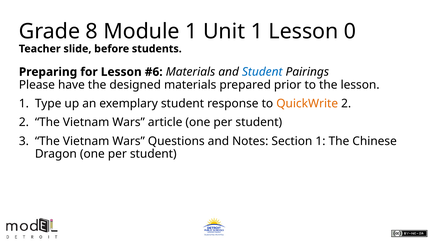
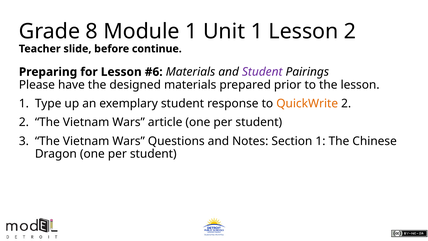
Lesson 0: 0 -> 2 (350, 31)
students: students -> continue (157, 49)
Student colour: blue -> purple (262, 72)
